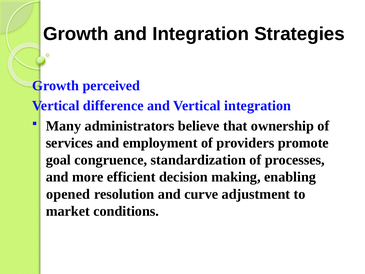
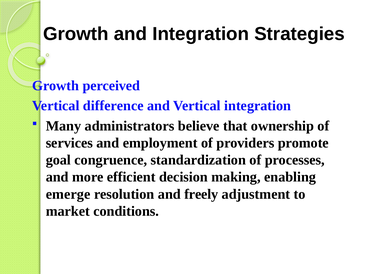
opened: opened -> emerge (68, 194)
curve: curve -> freely (201, 194)
